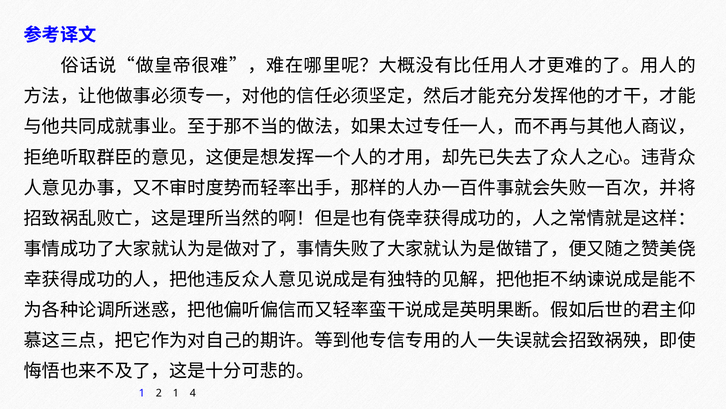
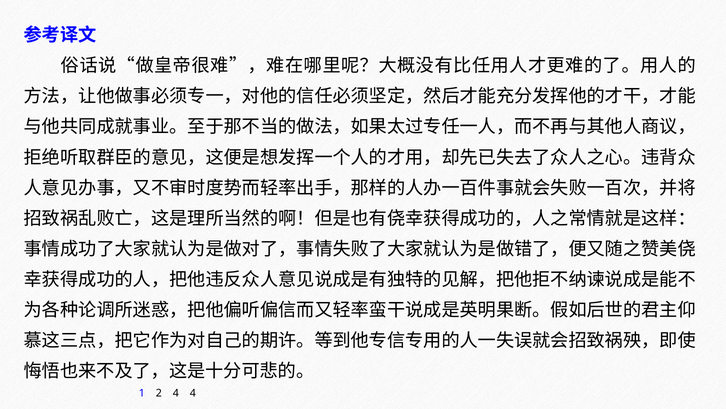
2 1: 1 -> 4 (176, 393)
